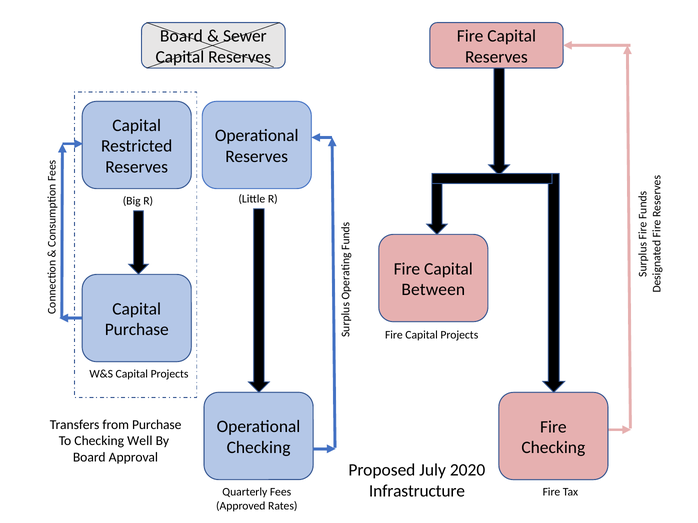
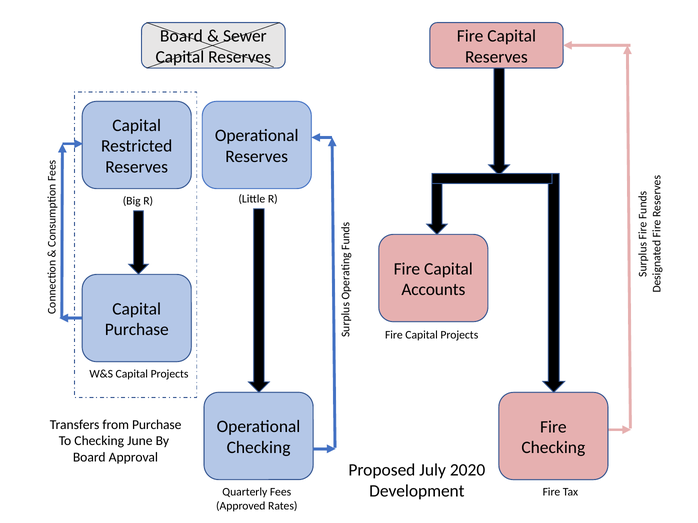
Between: Between -> Accounts (433, 290)
Well: Well -> June (140, 441)
Infrastructure: Infrastructure -> Development (417, 491)
